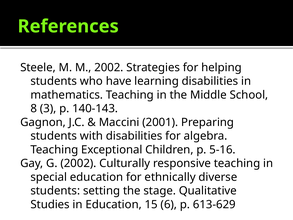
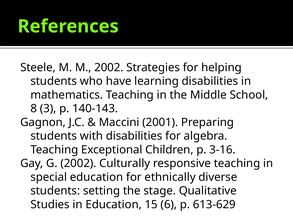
5-16: 5-16 -> 3-16 (223, 150)
